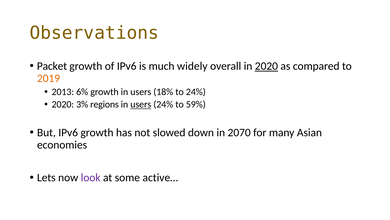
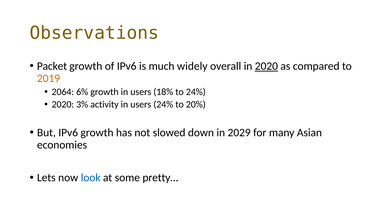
2013: 2013 -> 2064 (63, 92)
regions: regions -> activity (104, 104)
users underline: present -> none (141, 104)
59%: 59% -> 20% (196, 104)
2070: 2070 -> 2029 (239, 132)
look colour: purple -> blue (91, 177)
active…: active… -> pretty… (160, 177)
